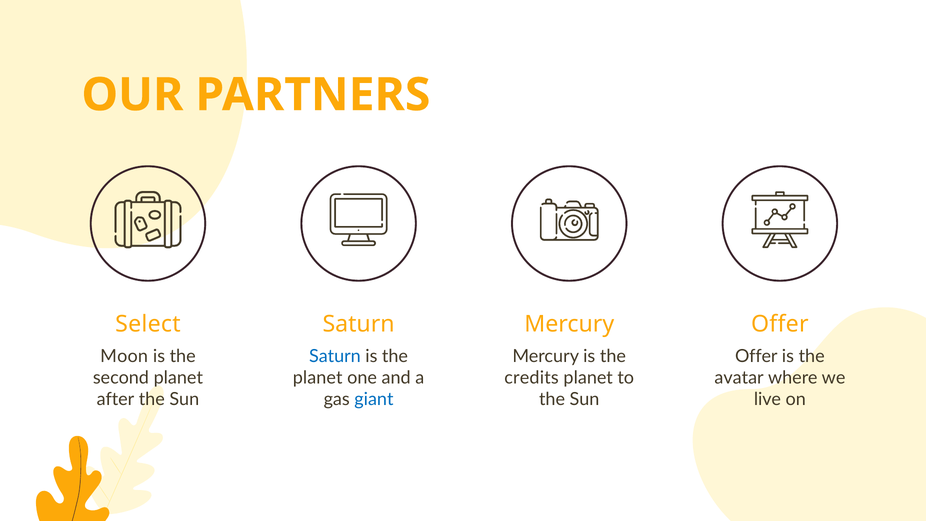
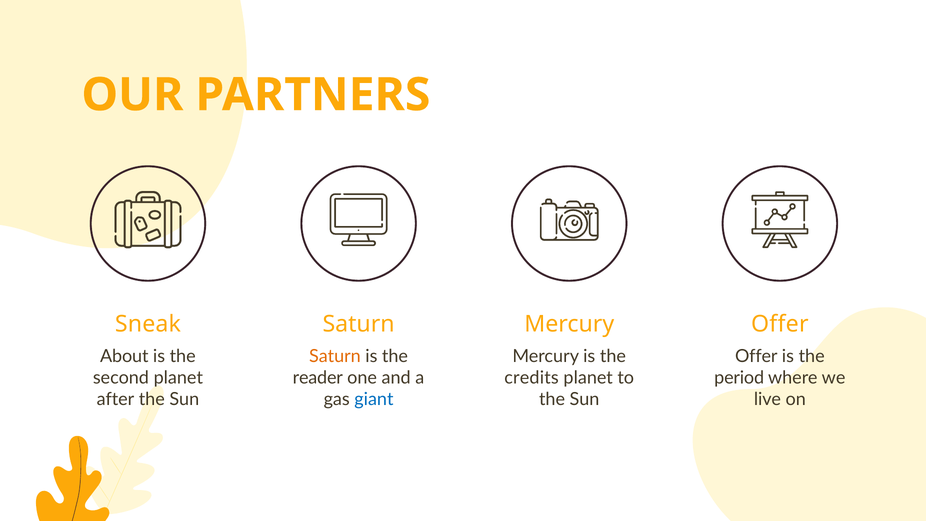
Select: Select -> Sneak (148, 324)
Moon: Moon -> About (124, 356)
Saturn colour: blue -> orange (335, 356)
planet: planet -> reader (318, 378)
avatar: avatar -> period (739, 378)
